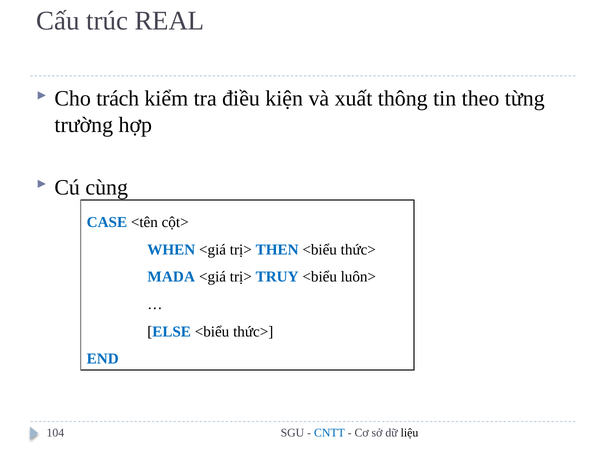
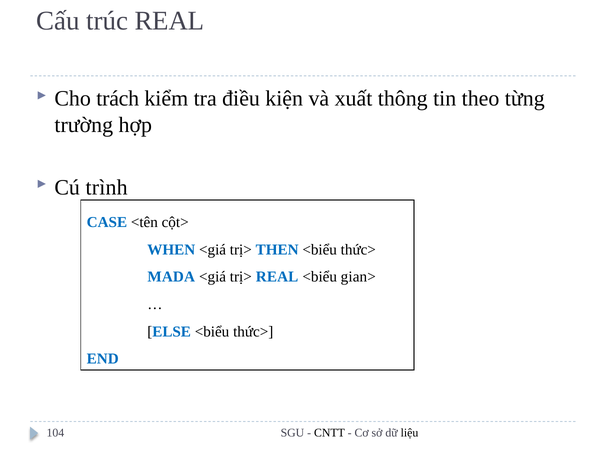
cùng: cùng -> trình (107, 187)
trị> TRUY: TRUY -> REAL (277, 277)
luôn>: luôn> -> gian> (358, 277)
CNTT colour: blue -> black (329, 432)
